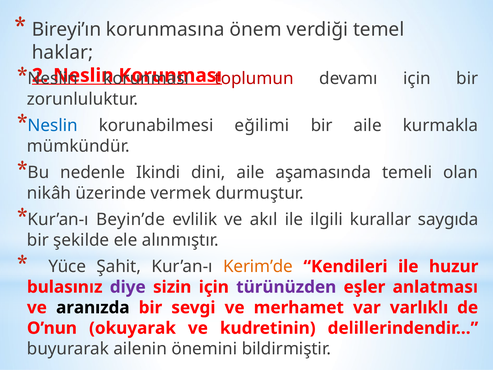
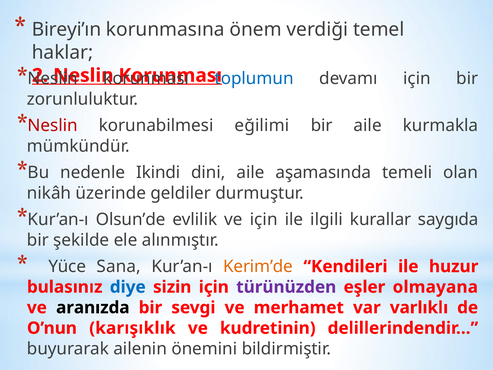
toplumun colour: red -> blue (254, 78)
Neslin colour: blue -> red (53, 125)
vermek: vermek -> geldiler (181, 193)
Beyin’de: Beyin’de -> Olsun’de (131, 219)
ve akıl: akıl -> için (264, 219)
Şahit: Şahit -> Sana (119, 266)
diye colour: purple -> blue (128, 287)
anlatması: anlatması -> olmayana (435, 287)
okuyarak: okuyarak -> karışıklık (132, 328)
